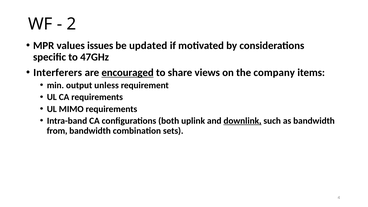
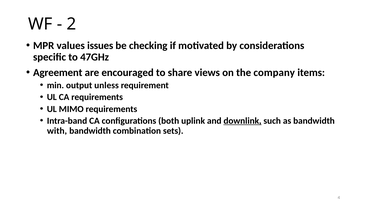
updated: updated -> checking (148, 46)
Interferers: Interferers -> Agreement (58, 73)
encouraged underline: present -> none (128, 73)
from: from -> with (57, 131)
